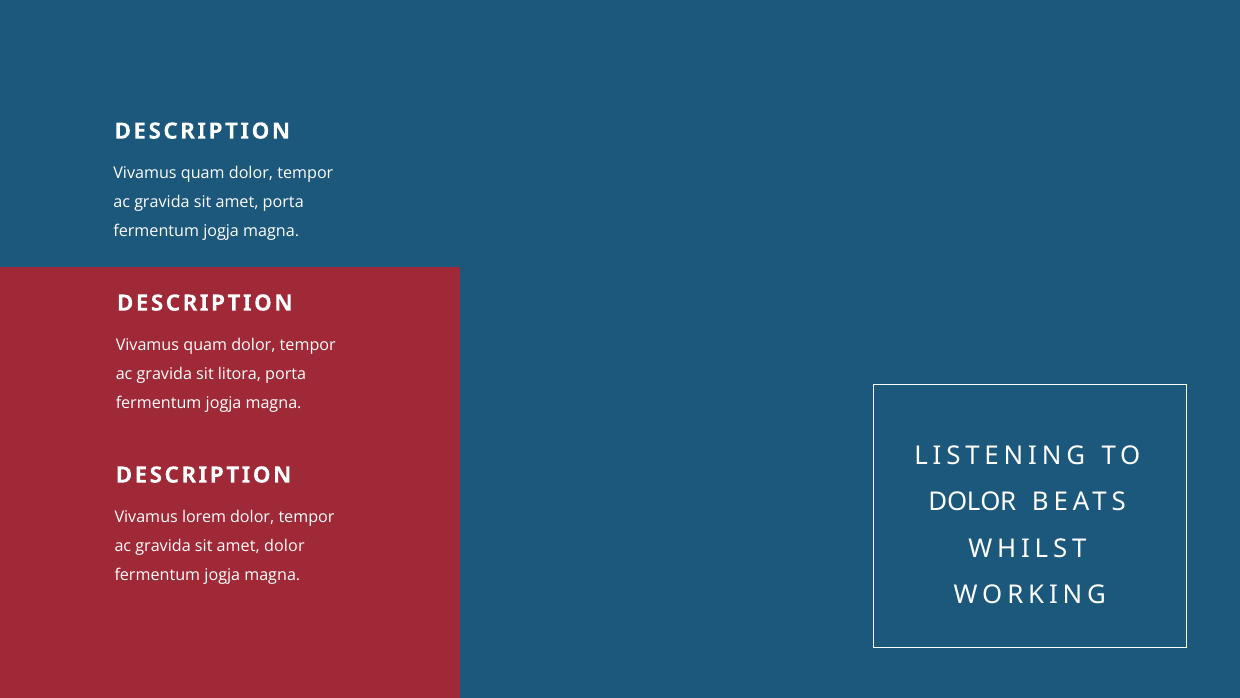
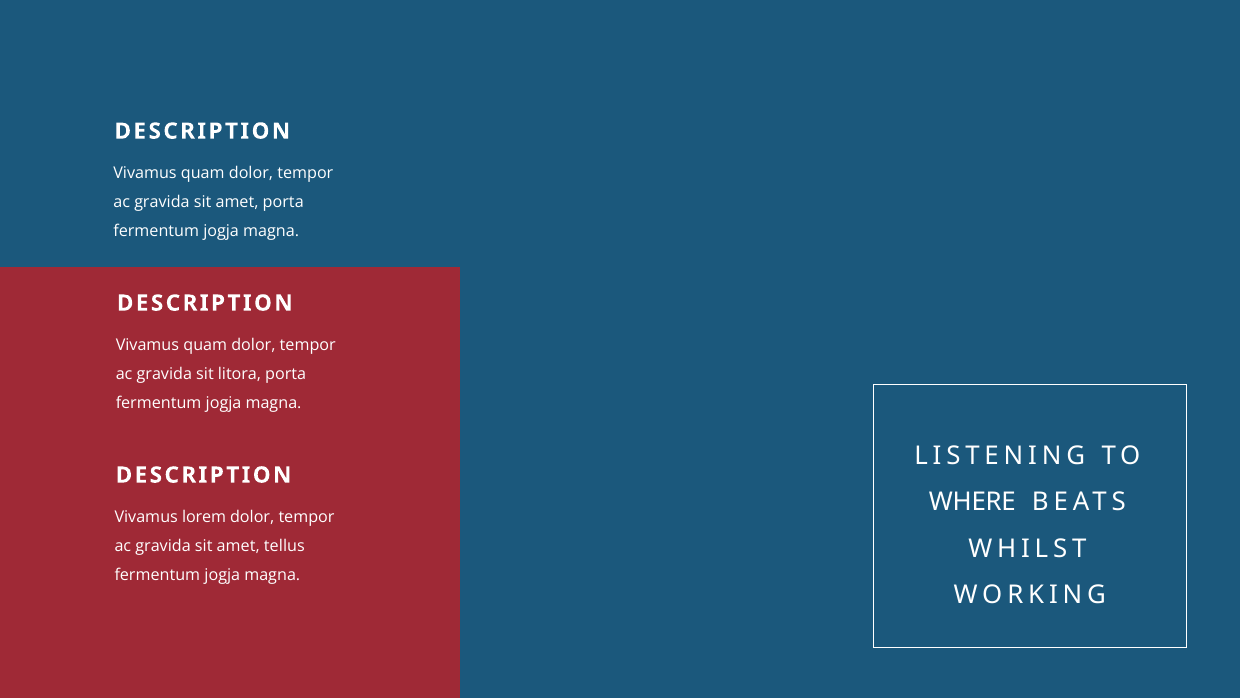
DOLOR: DOLOR -> WHERE (972, 502)
amet dolor: dolor -> tellus (284, 546)
